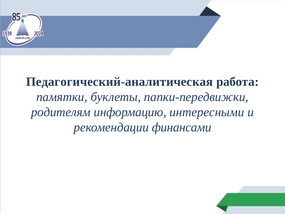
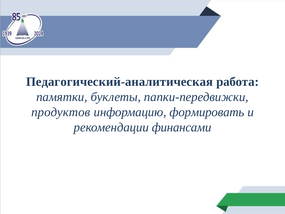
родителям: родителям -> продуктов (61, 112)
интересными: интересными -> формировать (207, 112)
